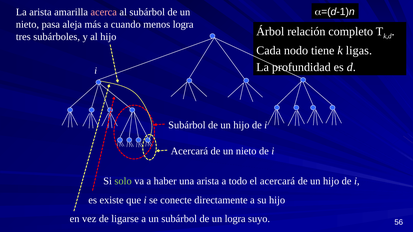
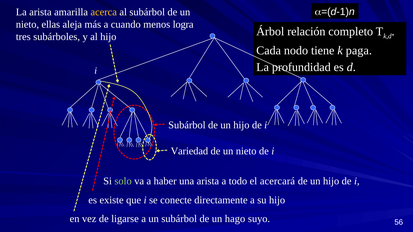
acerca colour: pink -> yellow (104, 12)
pasa: pasa -> ellas (51, 25)
ligas: ligas -> paga (359, 51)
Acercará: Acercará -> Variedad (189, 151)
un logra: logra -> hago (235, 219)
